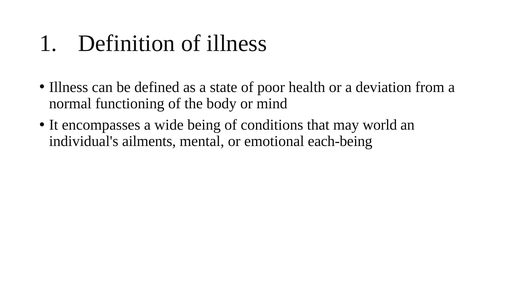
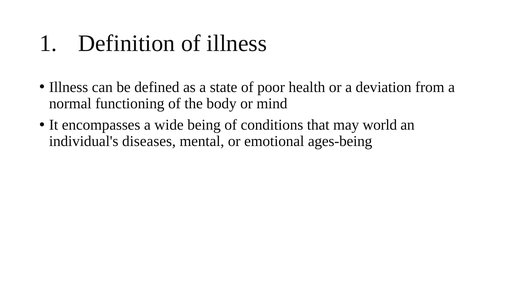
ailments: ailments -> diseases (149, 141)
each-being: each-being -> ages-being (340, 141)
